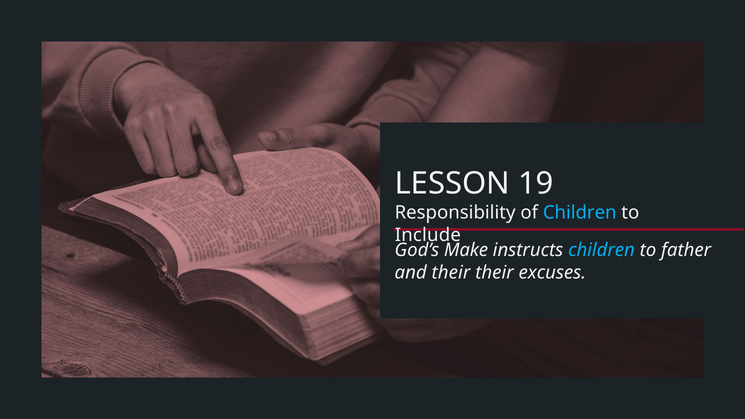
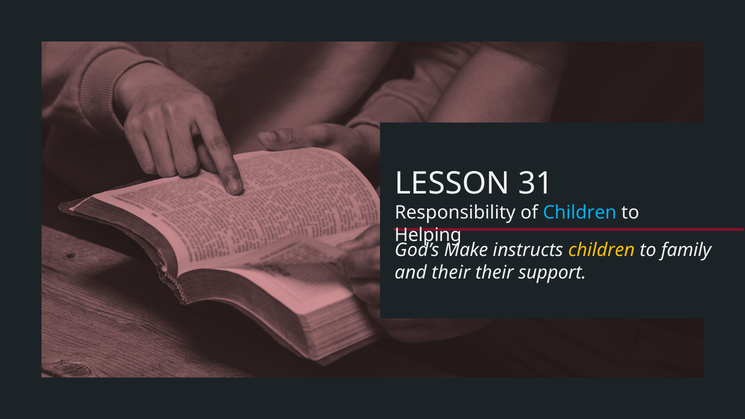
19: 19 -> 31 (536, 184)
Include: Include -> Helping (428, 235)
children colour: light blue -> yellow (601, 250)
father: father -> family (686, 250)
excuses: excuses -> support (552, 273)
